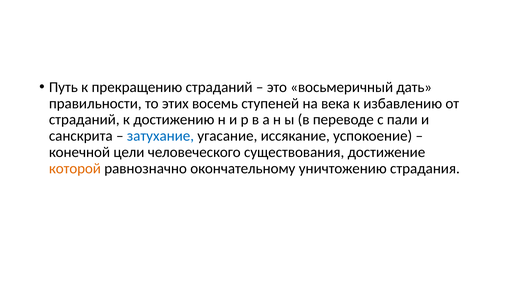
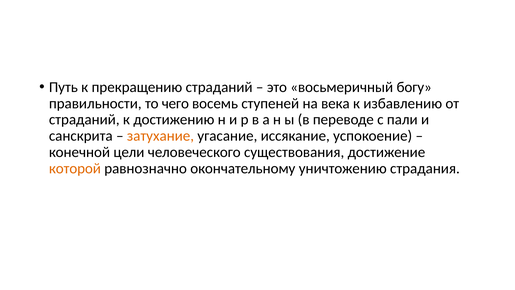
дать: дать -> богу (414, 87)
этих: этих -> чего (175, 103)
затухание colour: blue -> orange (160, 136)
